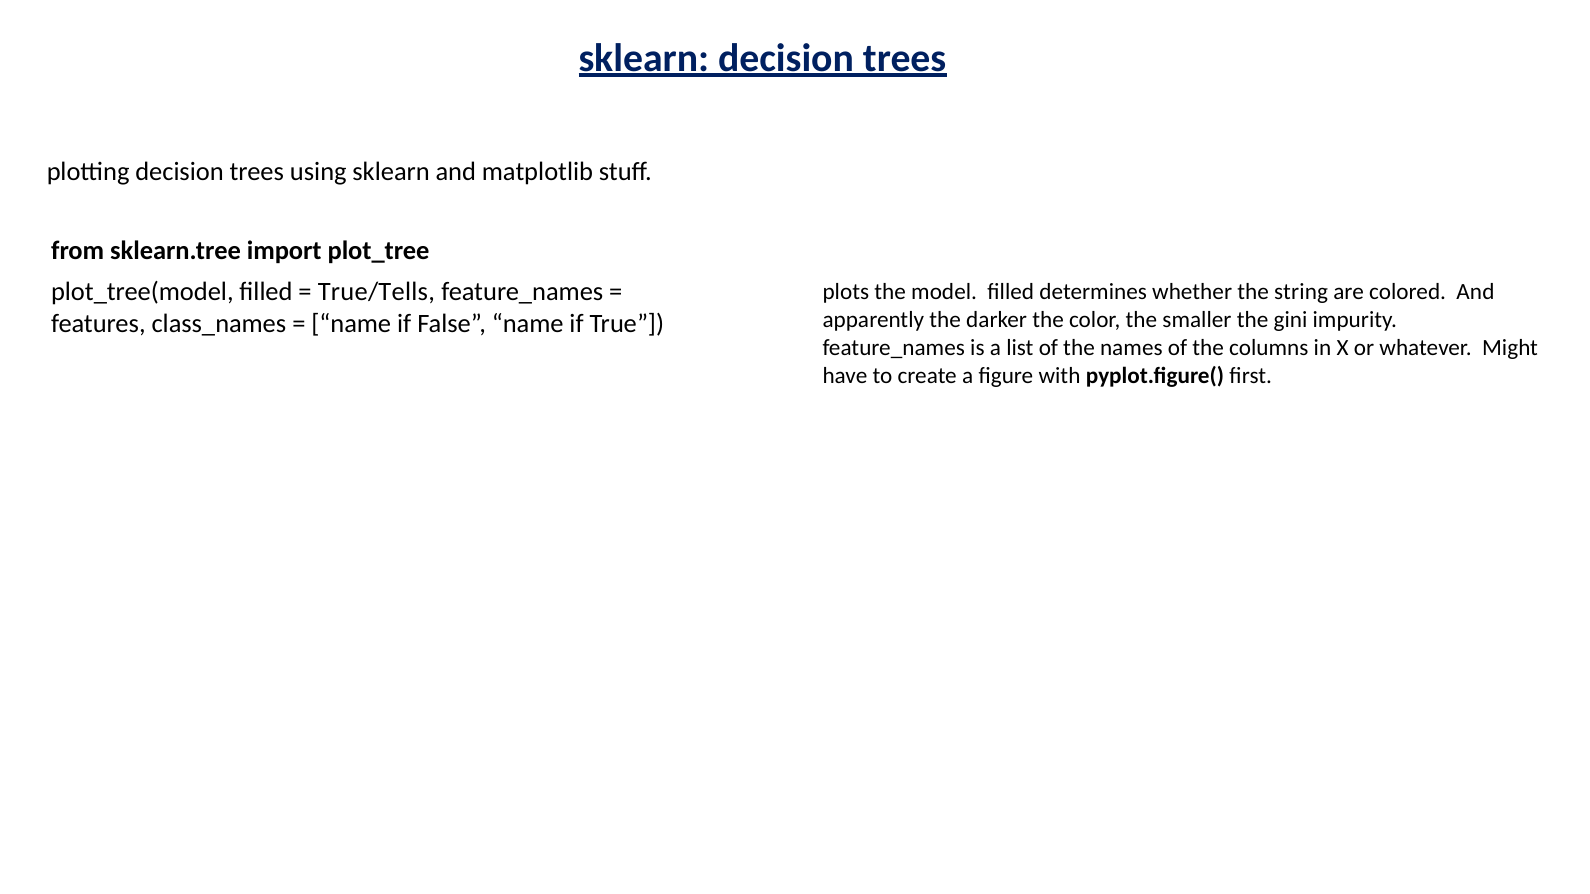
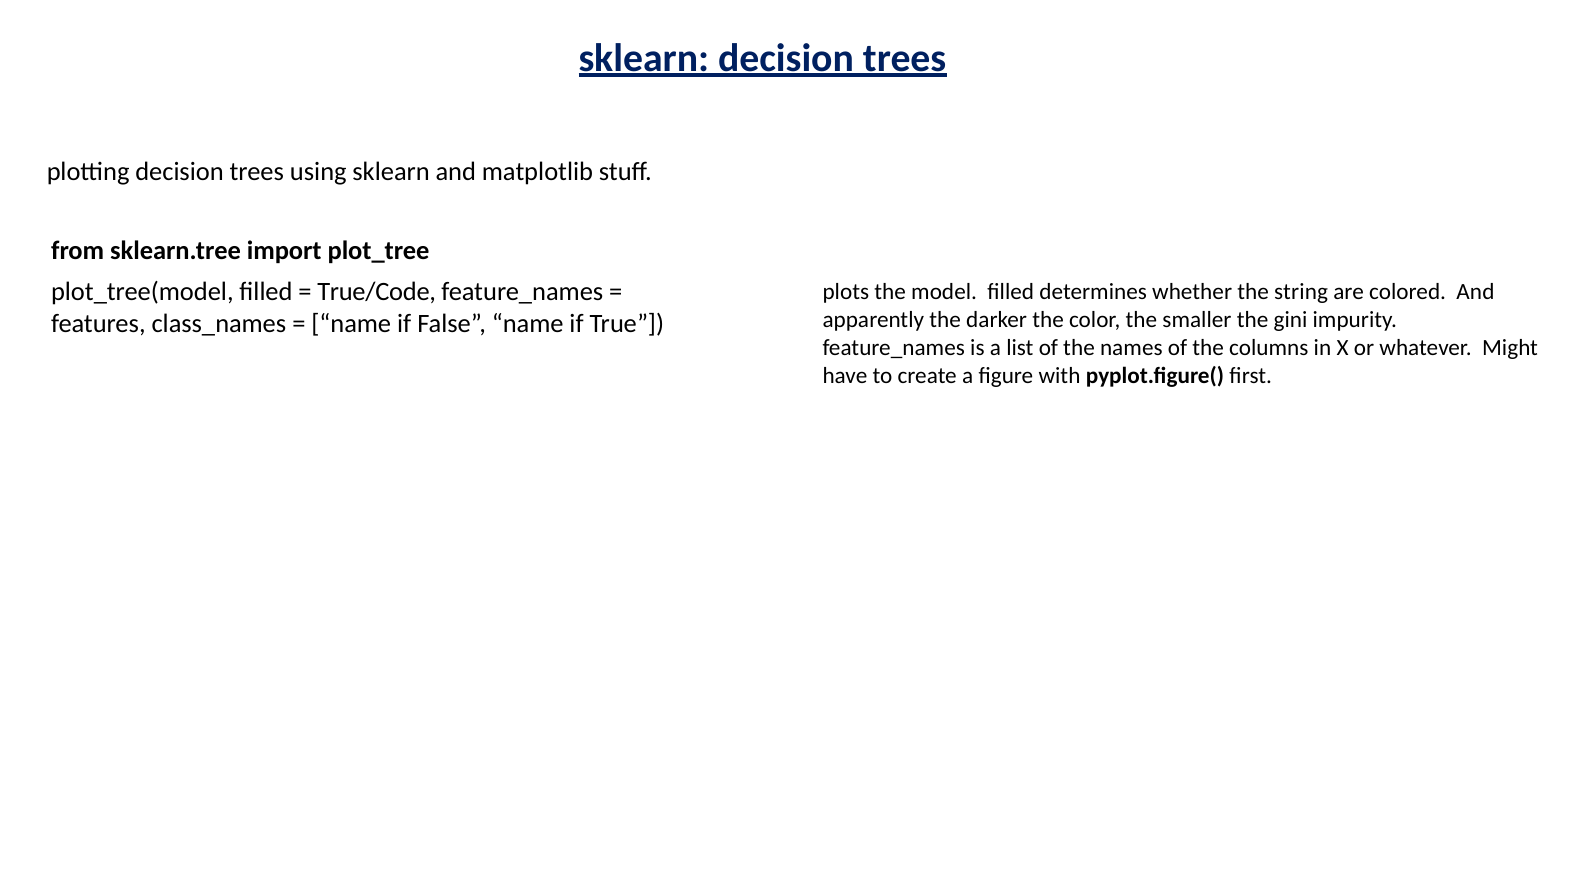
True/Tells: True/Tells -> True/Code (377, 292)
